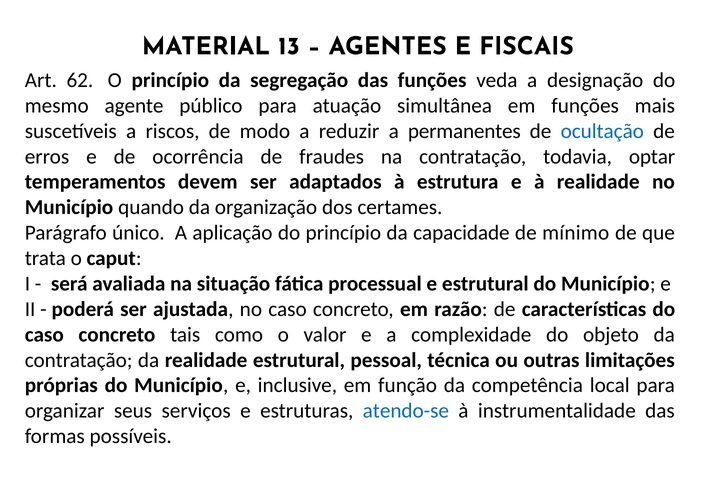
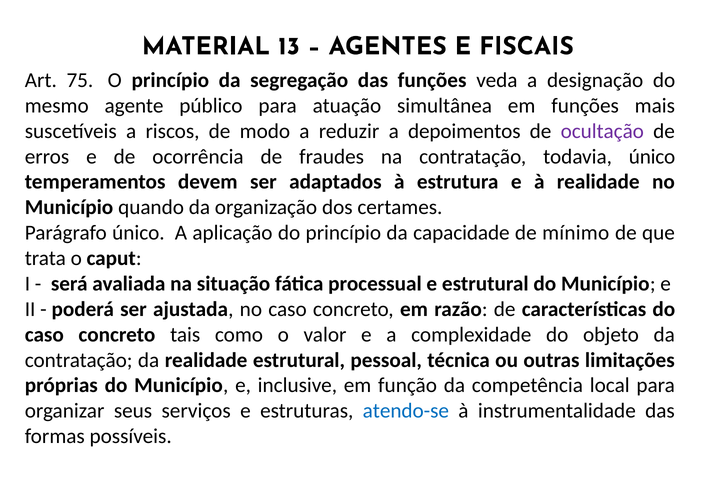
62: 62 -> 75 (80, 80)
permanentes: permanentes -> depoimentos (464, 131)
ocultação colour: blue -> purple (602, 131)
todavia optar: optar -> único (652, 157)
